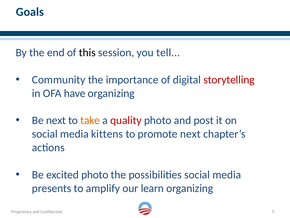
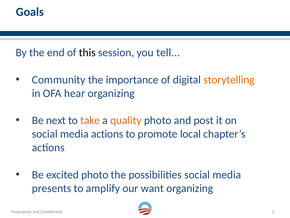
storytelling colour: red -> orange (229, 80)
have: have -> hear (75, 93)
quality colour: red -> orange (126, 120)
media kittens: kittens -> actions (107, 134)
promote next: next -> local (191, 134)
learn: learn -> want (152, 188)
